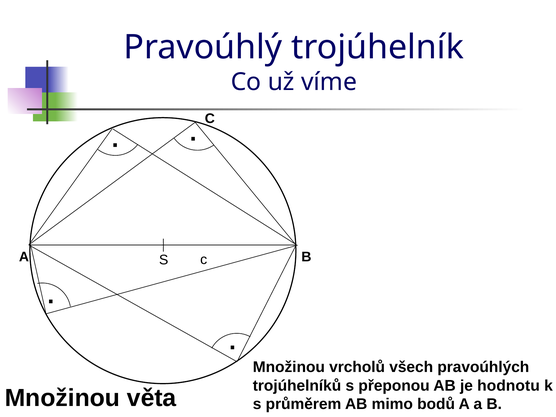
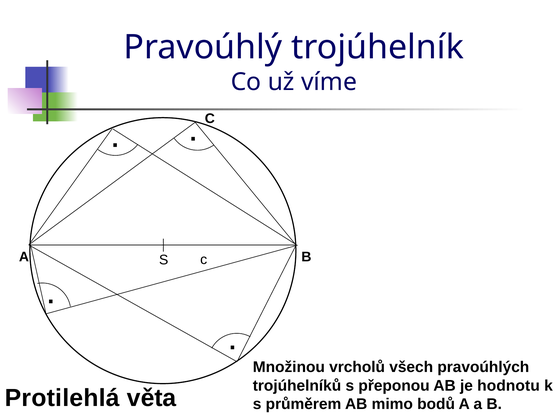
Množinou: Množinou -> Protilehlá (62, 398)
